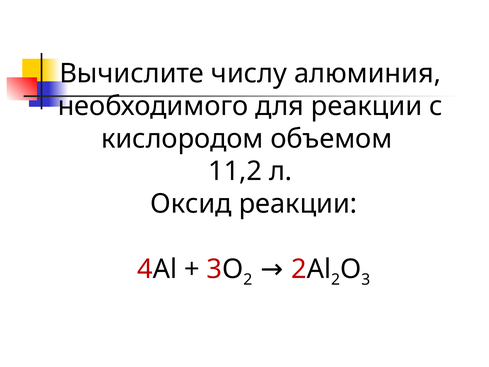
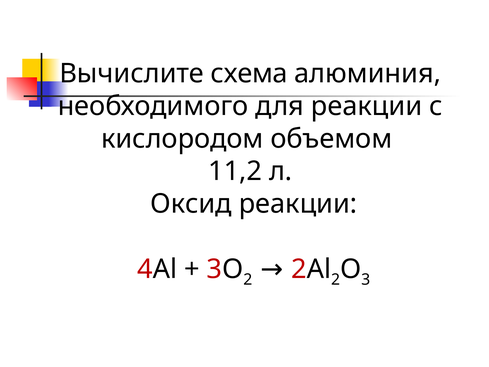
числу: числу -> схема (249, 73)
